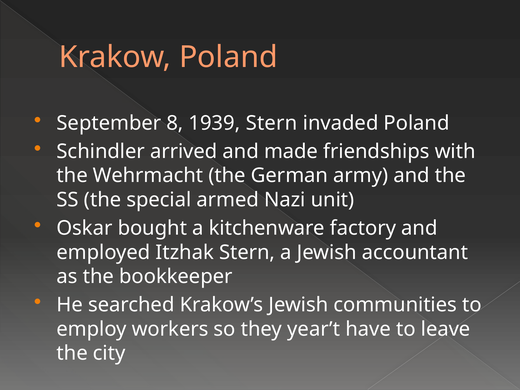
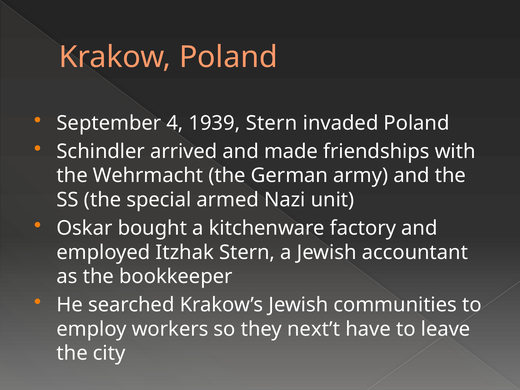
8: 8 -> 4 (175, 123)
year’t: year’t -> next’t (314, 329)
